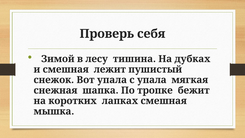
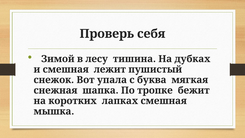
с упала: упала -> буква (152, 80)
